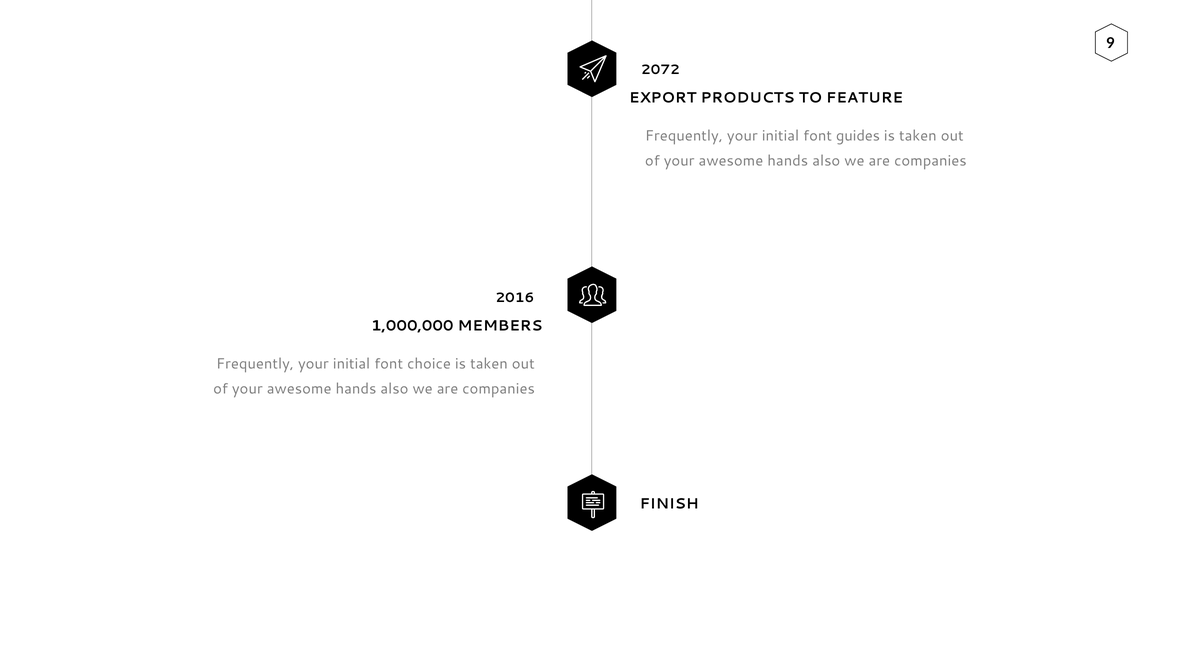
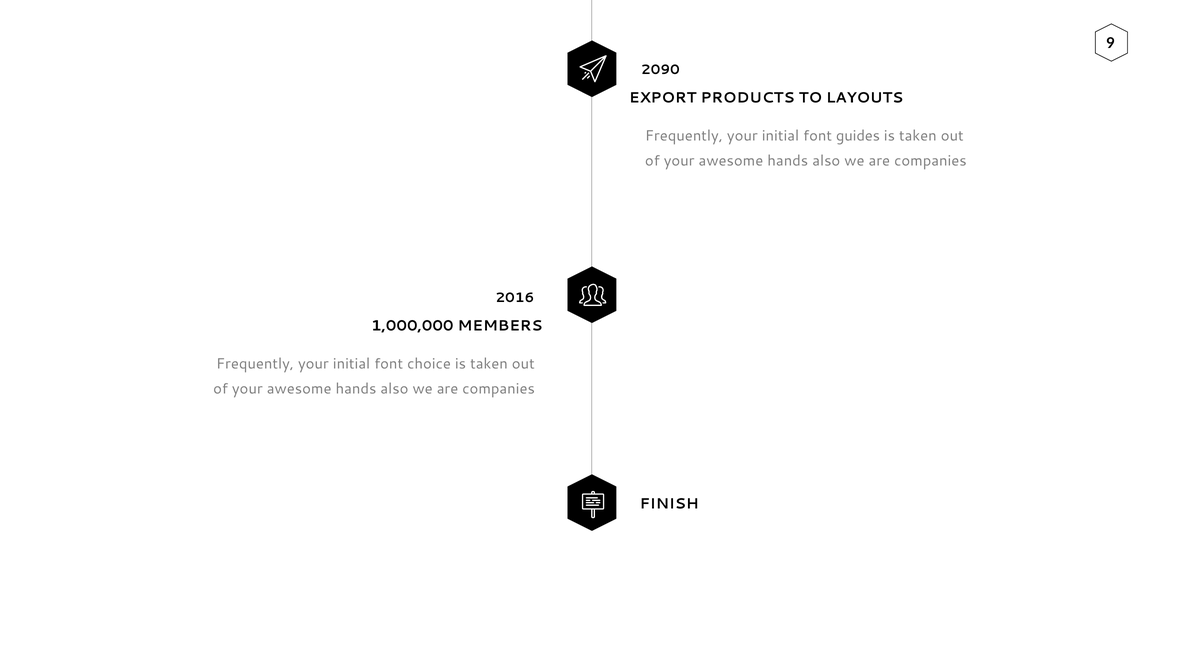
2072: 2072 -> 2090 (660, 70)
FEATURE: FEATURE -> LAYOUTS (865, 98)
